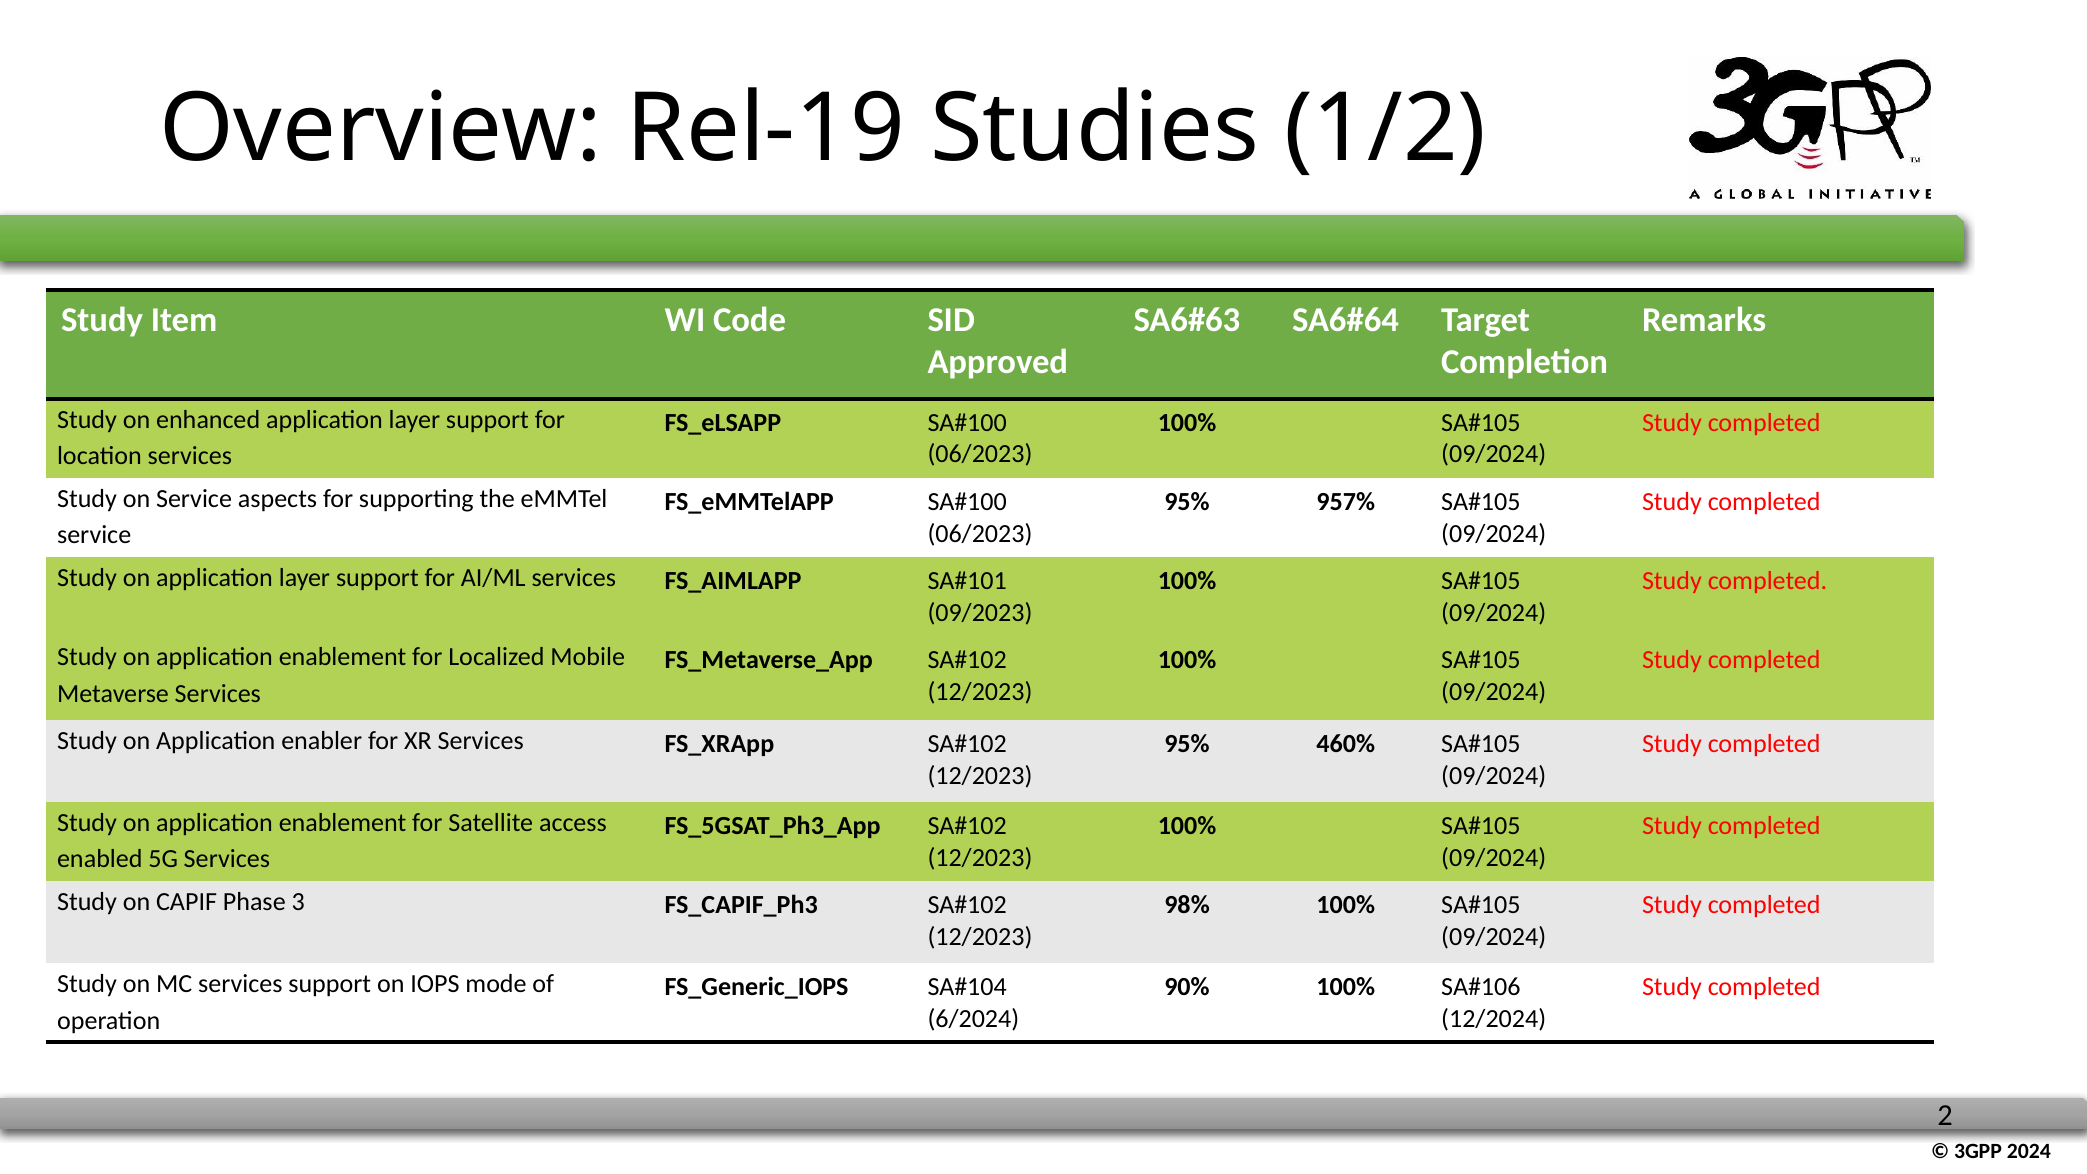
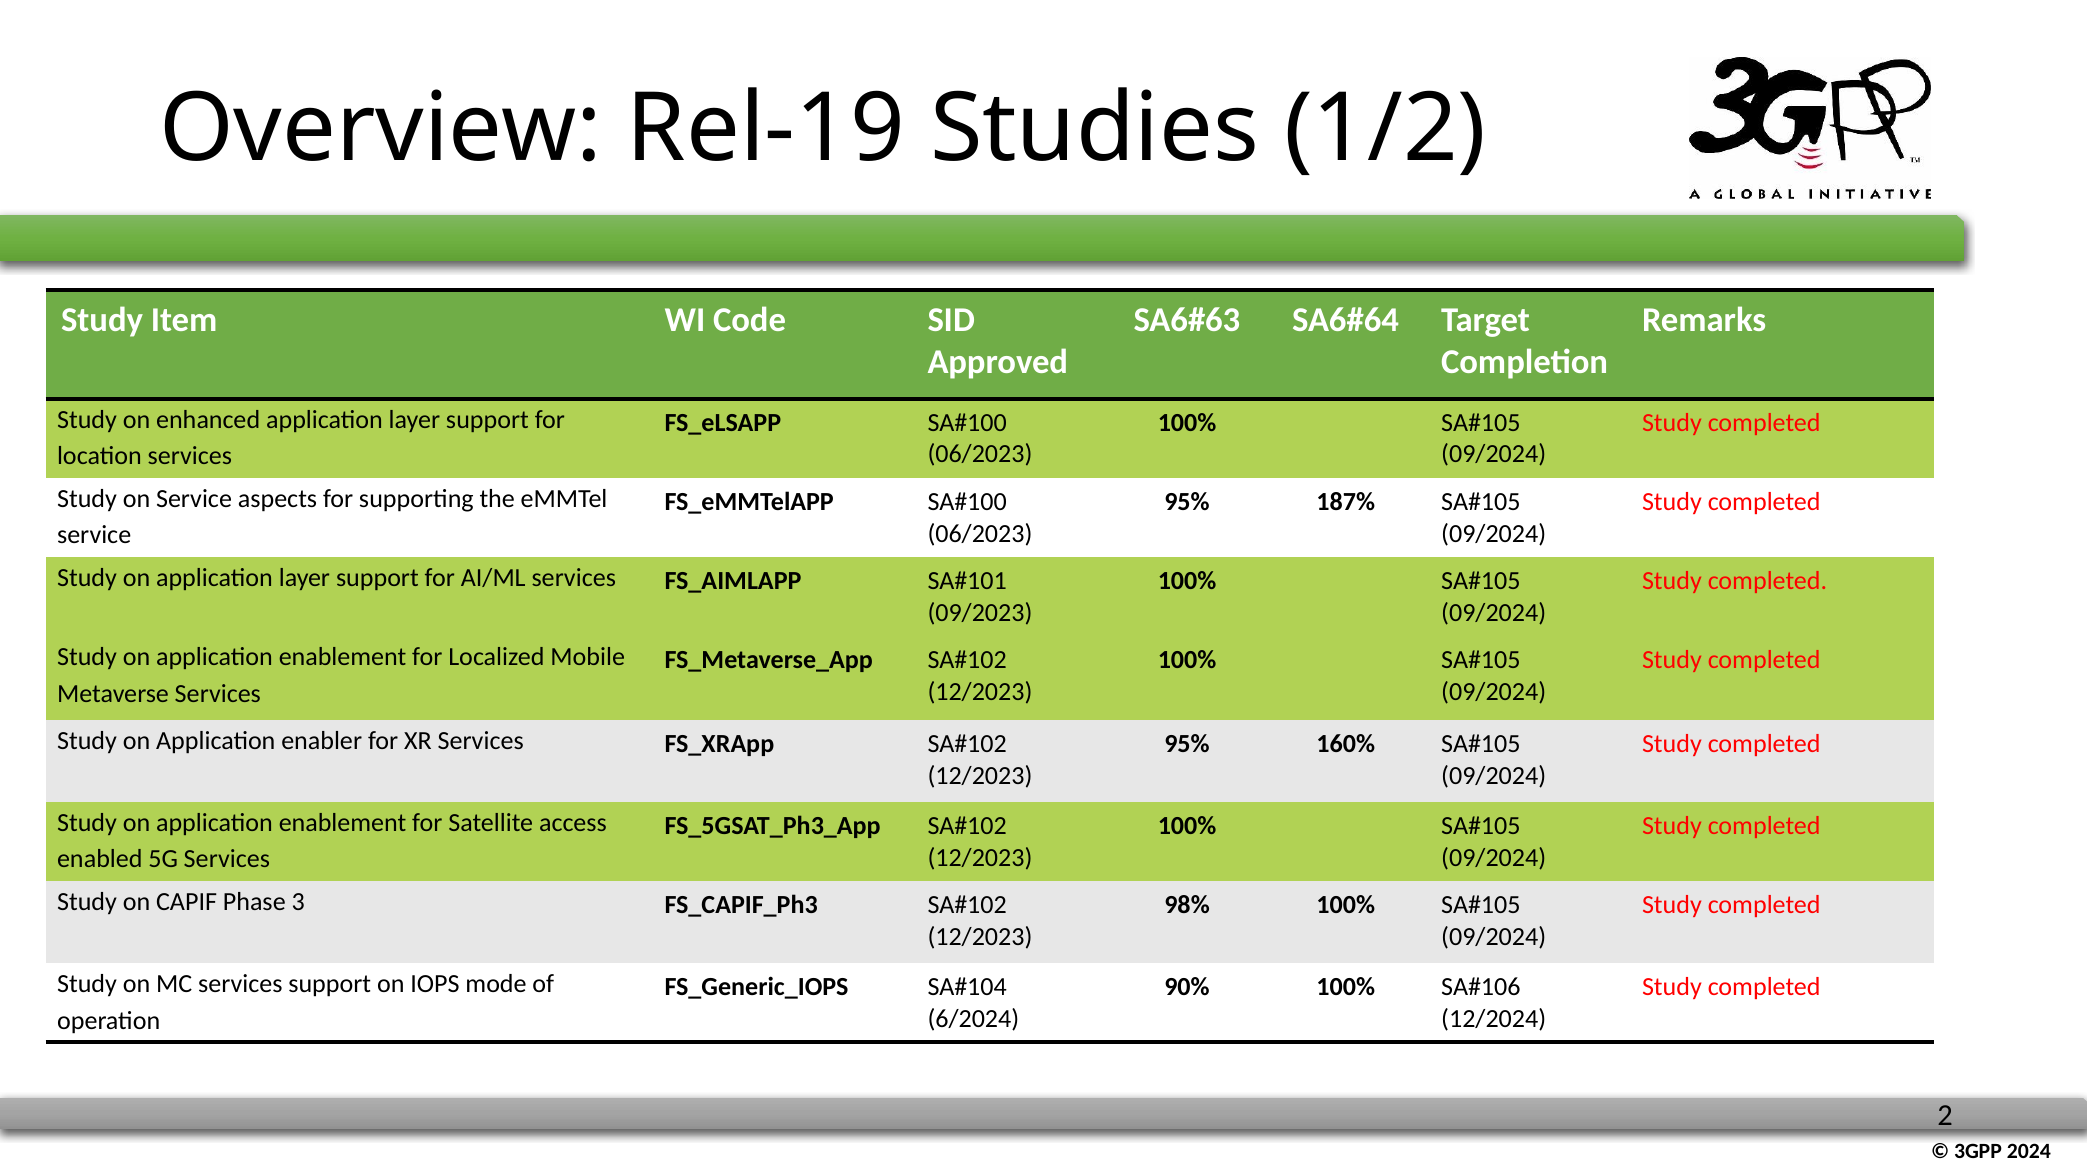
957%: 957% -> 187% (1346, 502)
460%: 460% -> 160% (1346, 744)
